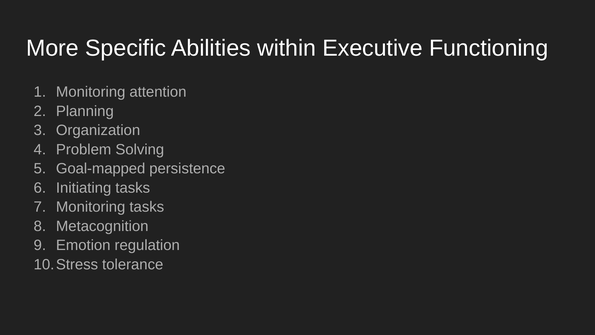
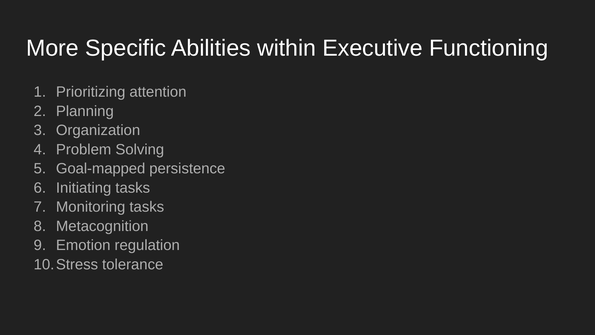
Monitoring: Monitoring -> Prioritizing (91, 92)
